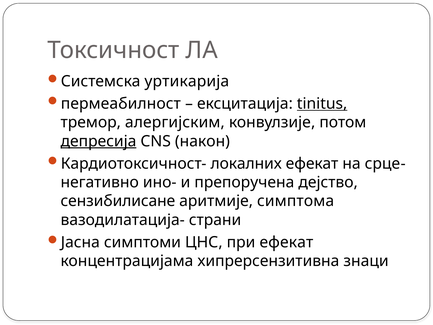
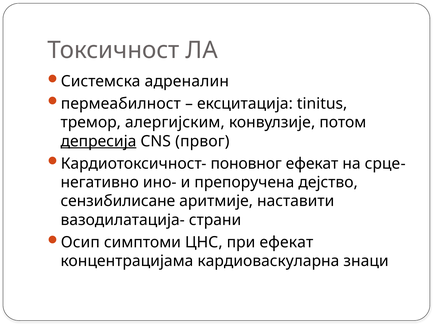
уртикарија: уртикарија -> адреналин (187, 81)
tinitus underline: present -> none (322, 104)
након: након -> првог (202, 141)
локалних: локалних -> поновног (246, 163)
симптома: симптома -> наставити (296, 201)
Јасна: Јасна -> Осип (80, 242)
хипрерсензитивна: хипрерсензитивна -> кардиоваскуларна (268, 261)
